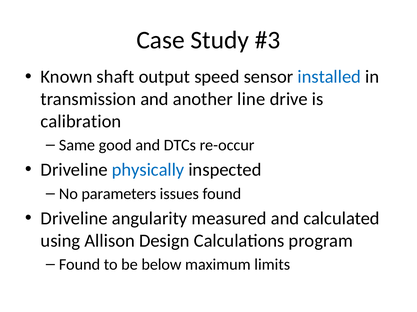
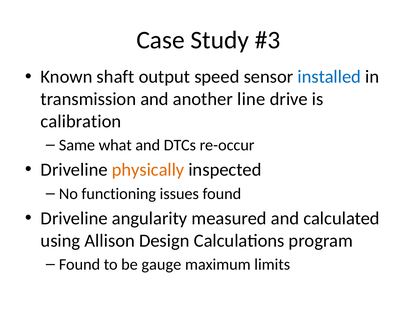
good: good -> what (115, 146)
physically colour: blue -> orange (148, 170)
parameters: parameters -> functioning (119, 194)
below: below -> gauge (161, 265)
